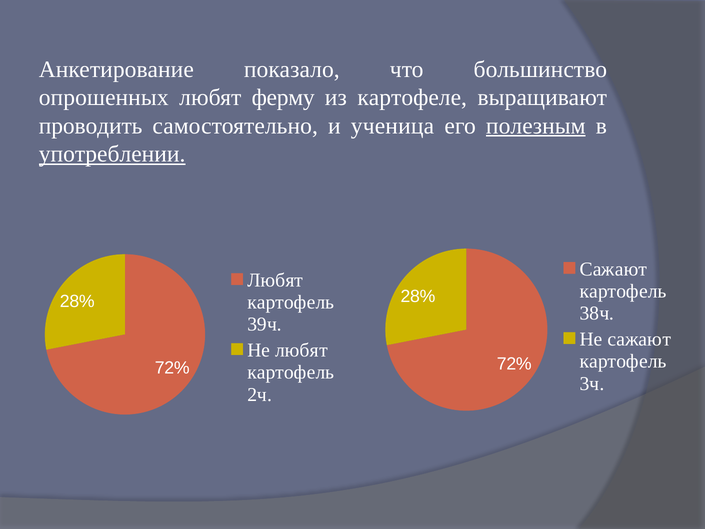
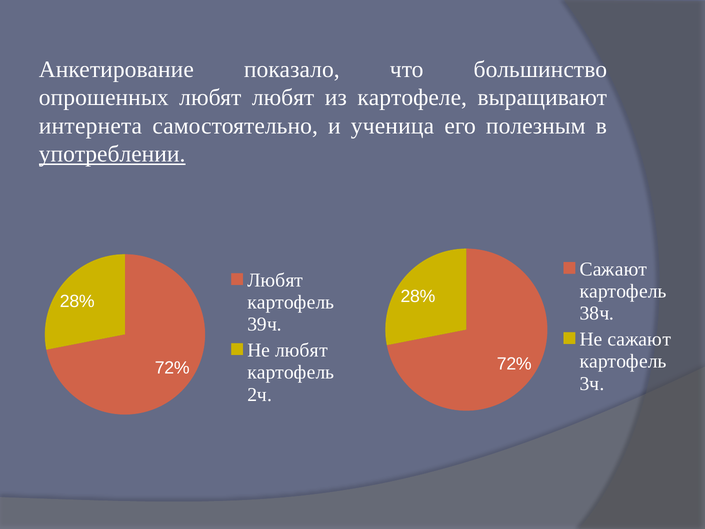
любят ферму: ферму -> любят (283, 98)
проводить: проводить -> интернета (90, 126)
полезным underline: present -> none (536, 126)
